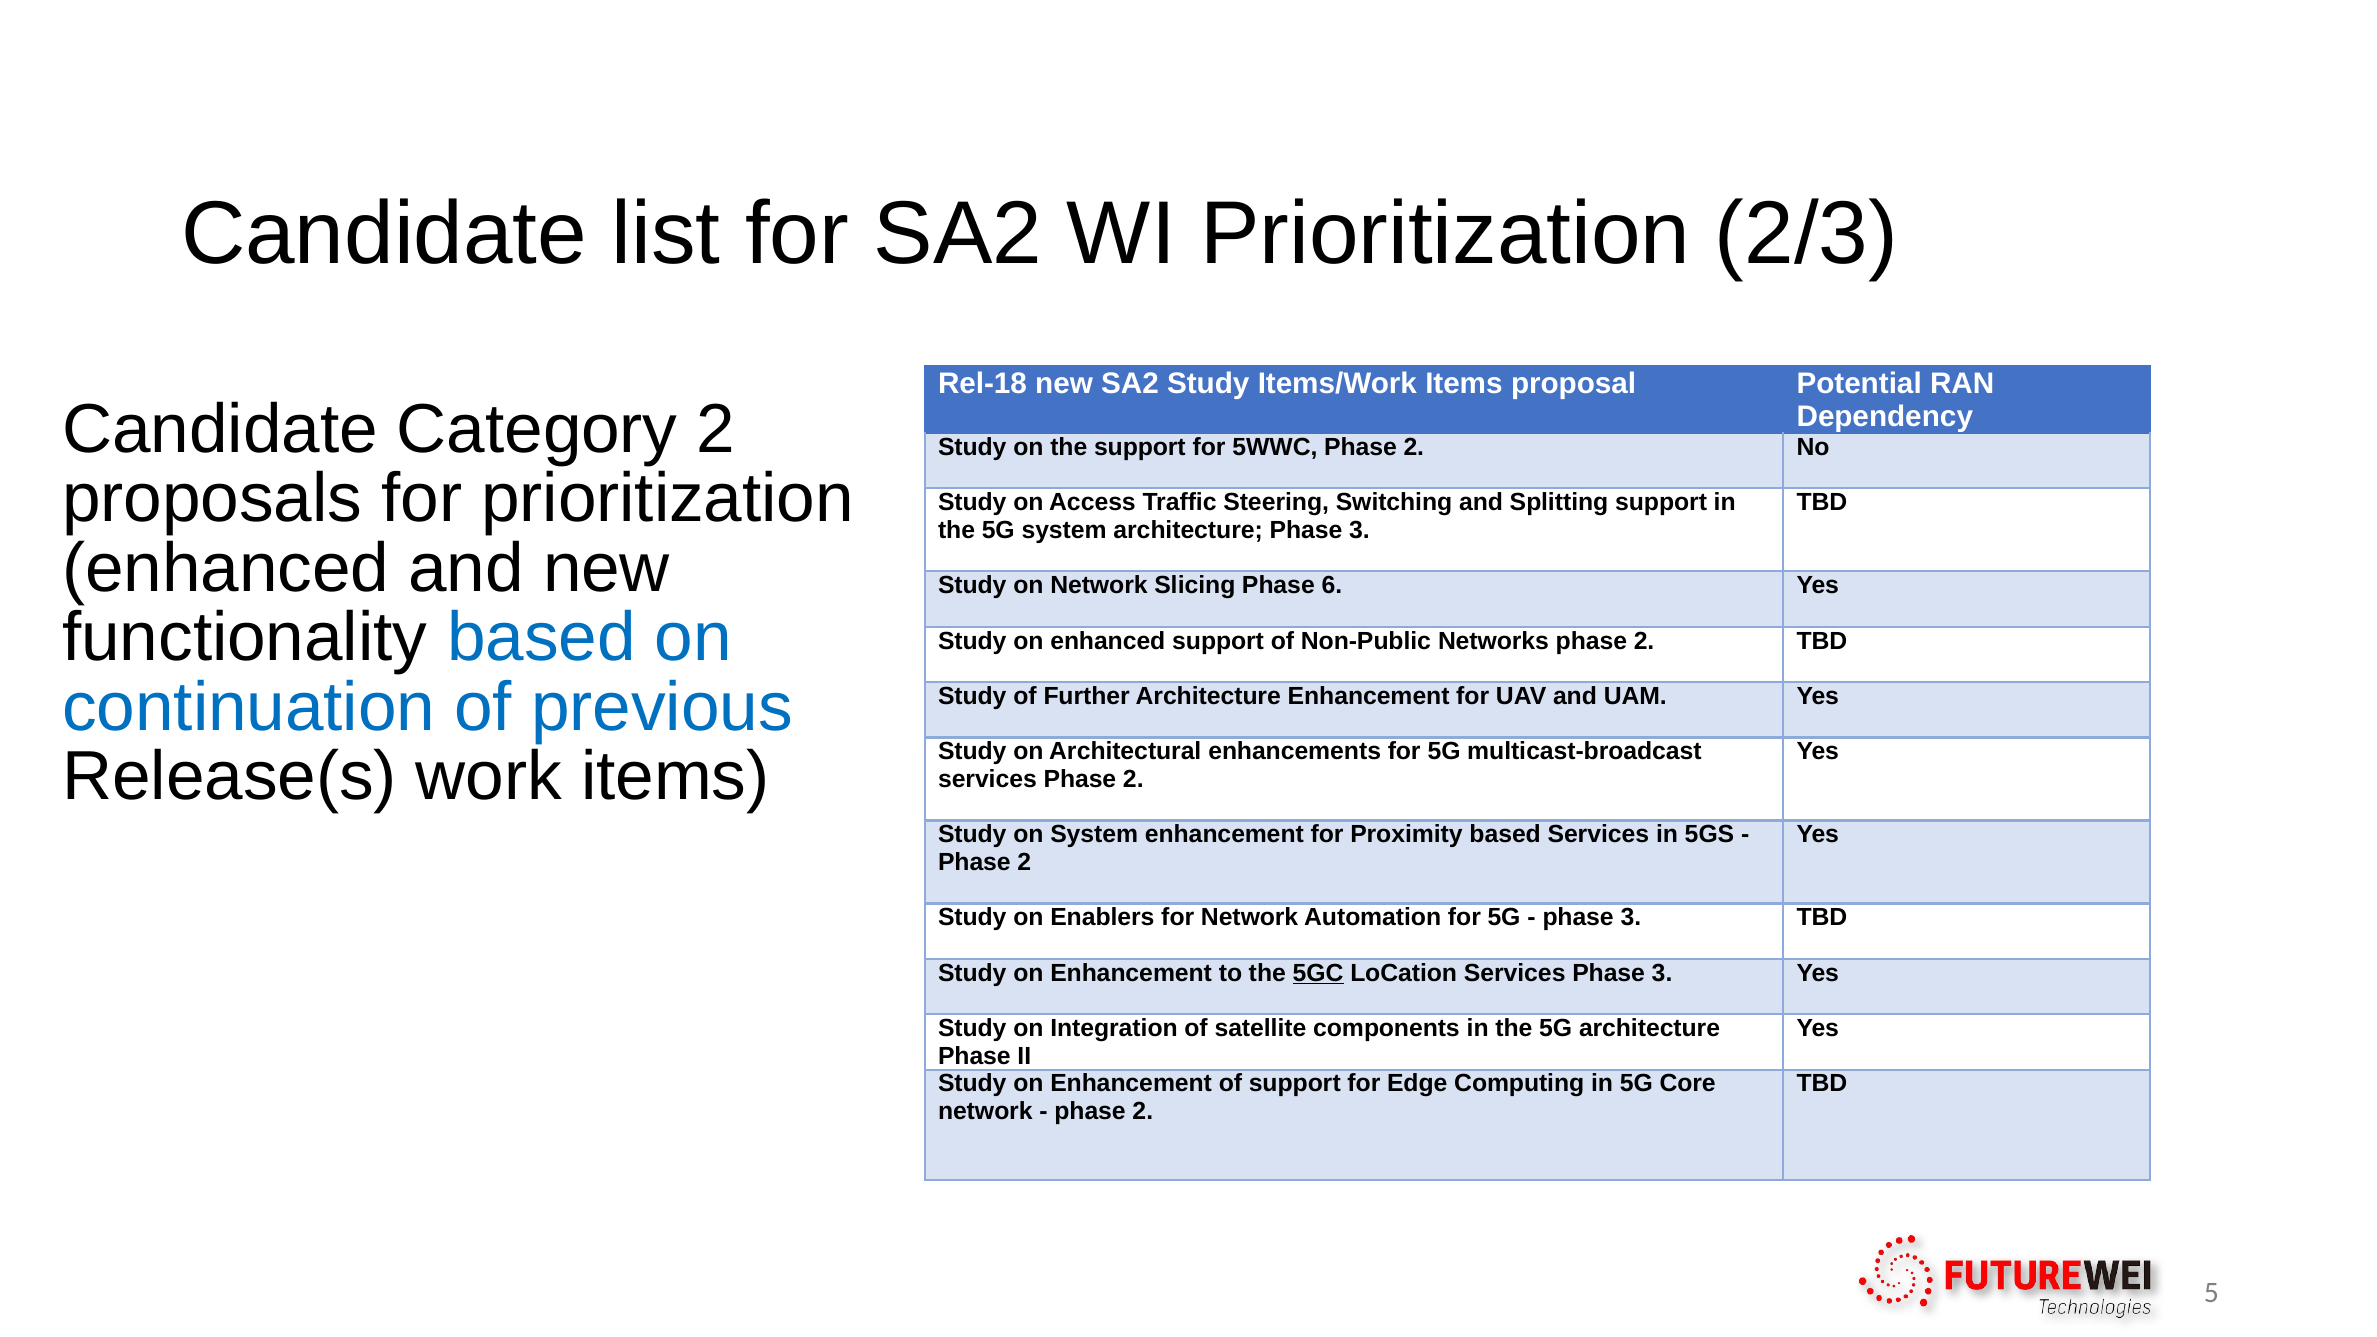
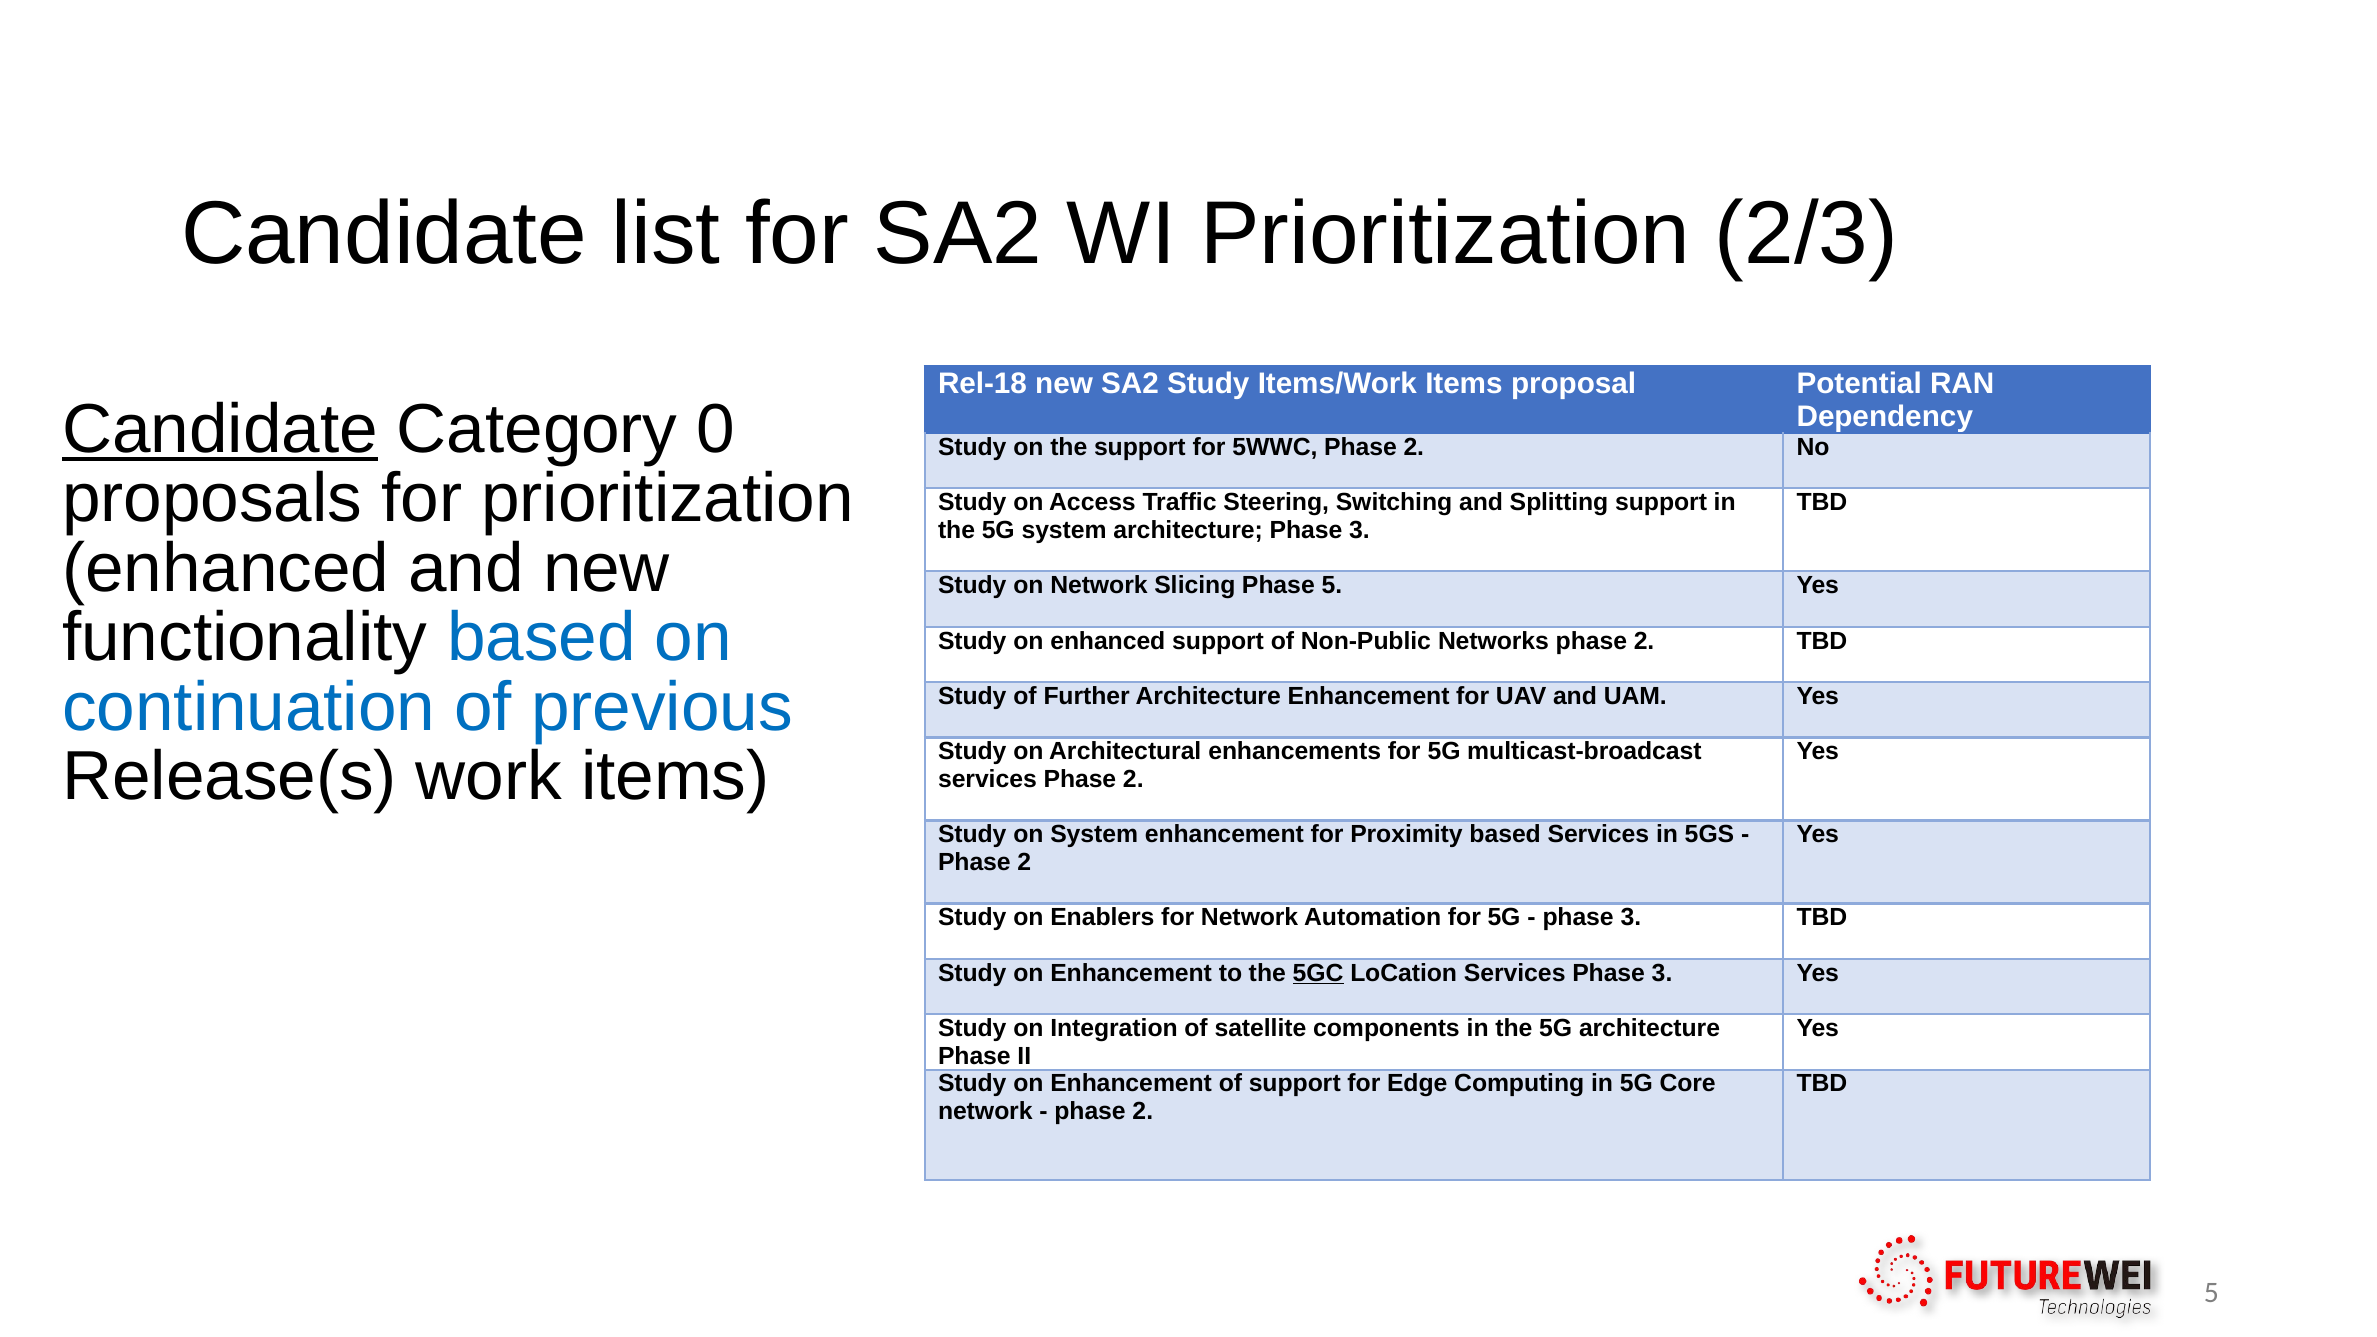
Candidate underline: none -> present (220, 429)
Category 2: 2 -> 0 (716, 429)
Phase 6: 6 -> 5 (1332, 586)
